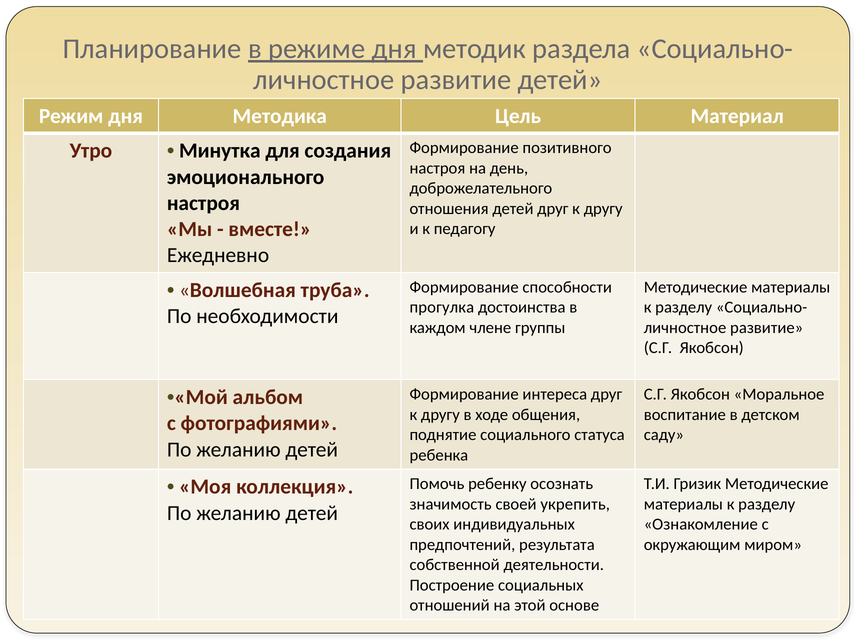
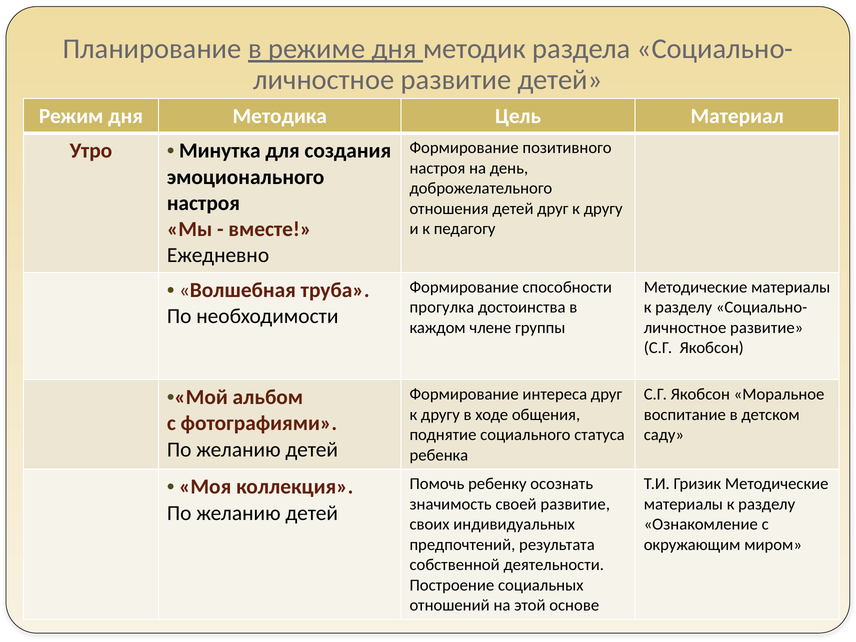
своей укрепить: укрепить -> развитие (575, 504)
